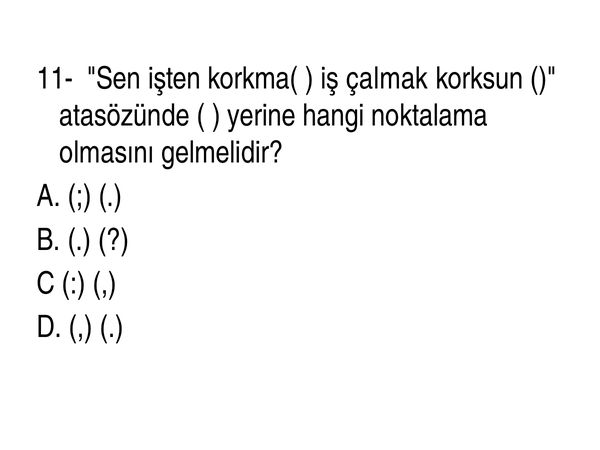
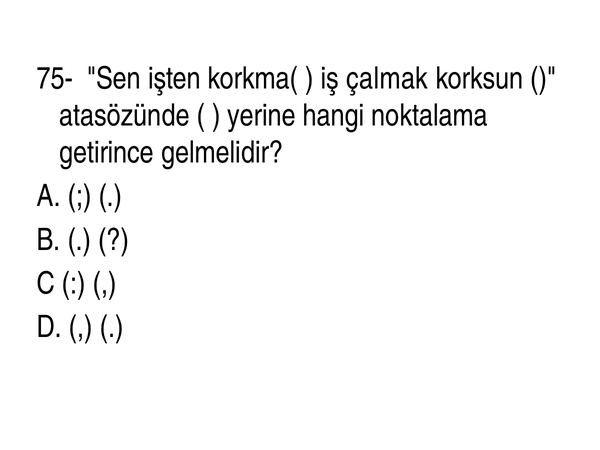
11-: 11- -> 75- (55, 79)
olmasını: olmasını -> getirince (107, 153)
